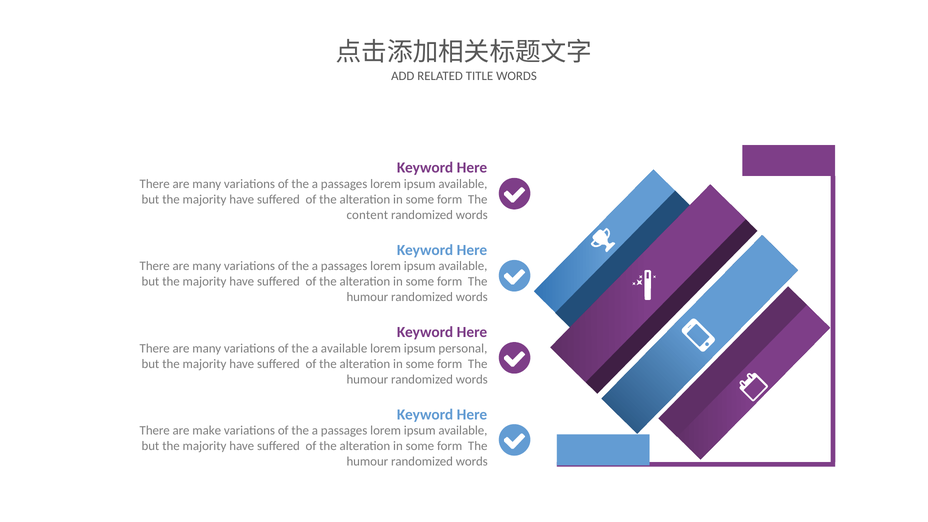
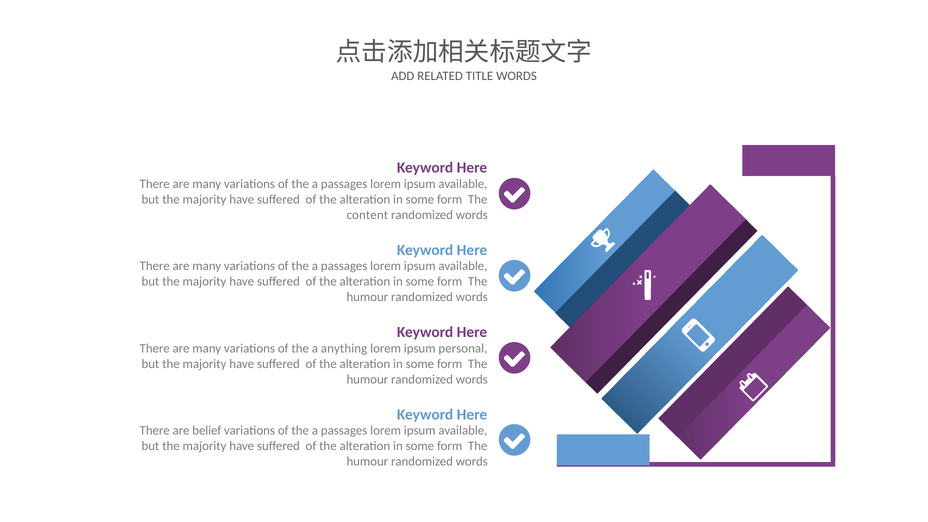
a available: available -> anything (344, 348)
make: make -> belief (207, 431)
